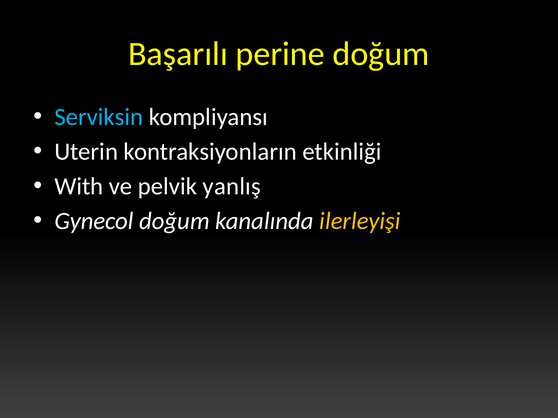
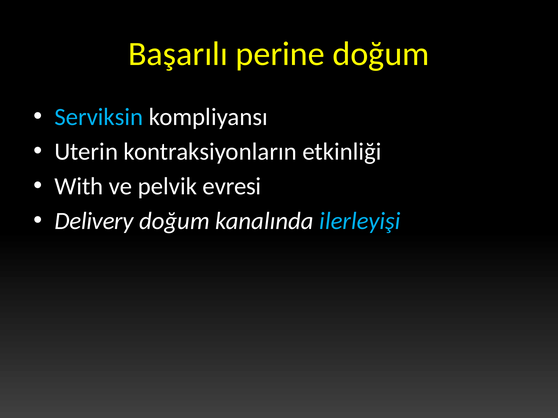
yanlış: yanlış -> evresi (232, 187)
Gynecol: Gynecol -> Delivery (94, 221)
ilerleyişi colour: yellow -> light blue (360, 221)
